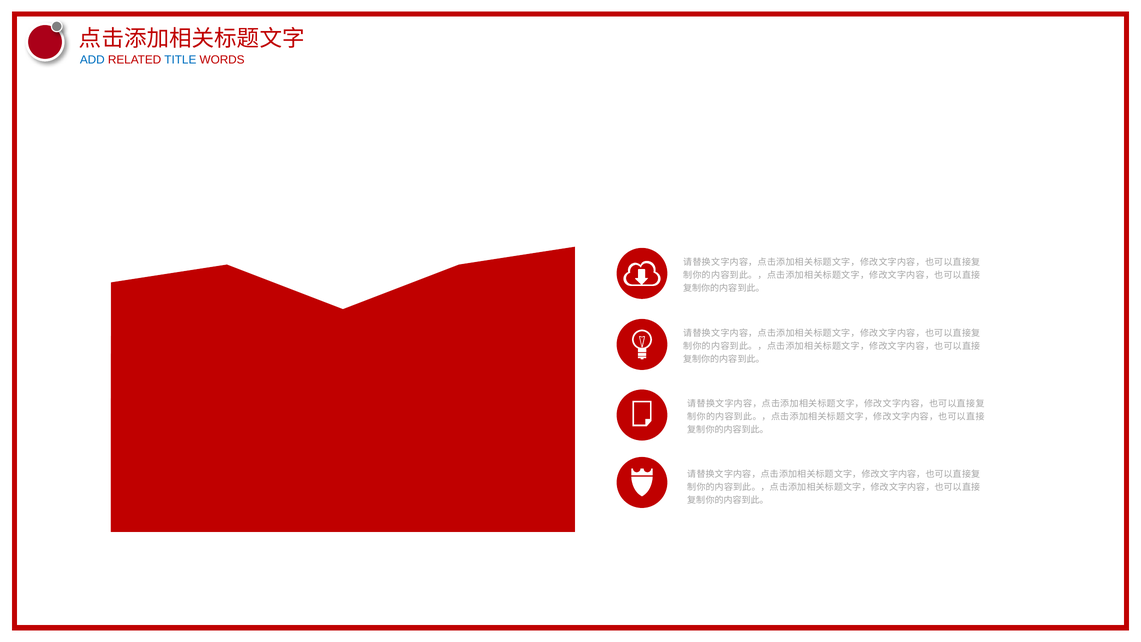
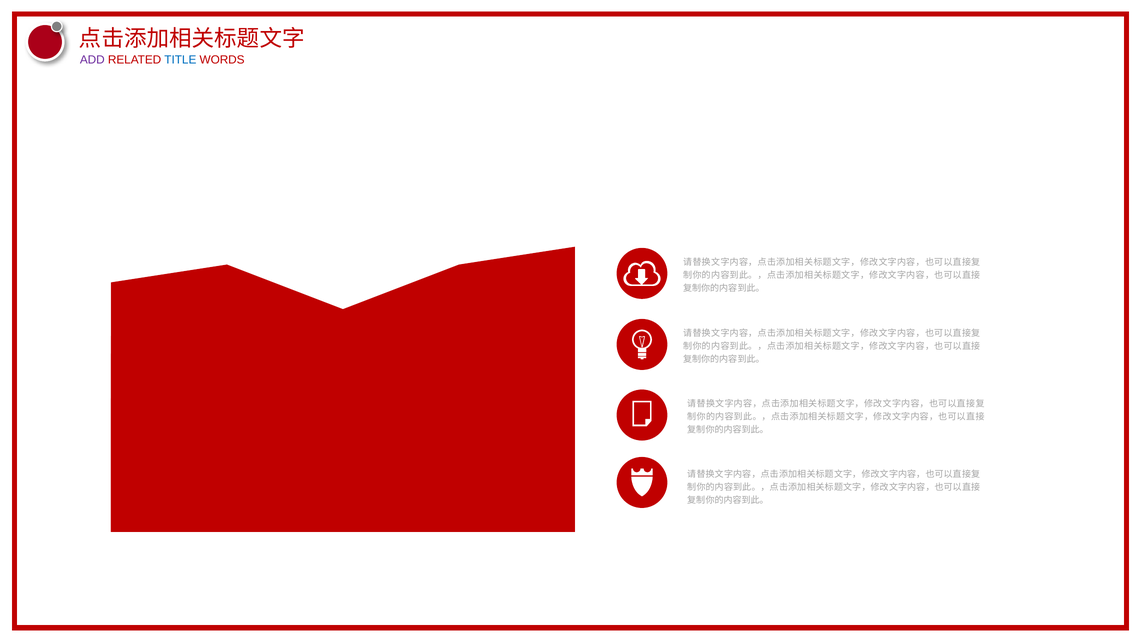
ADD colour: blue -> purple (92, 60)
